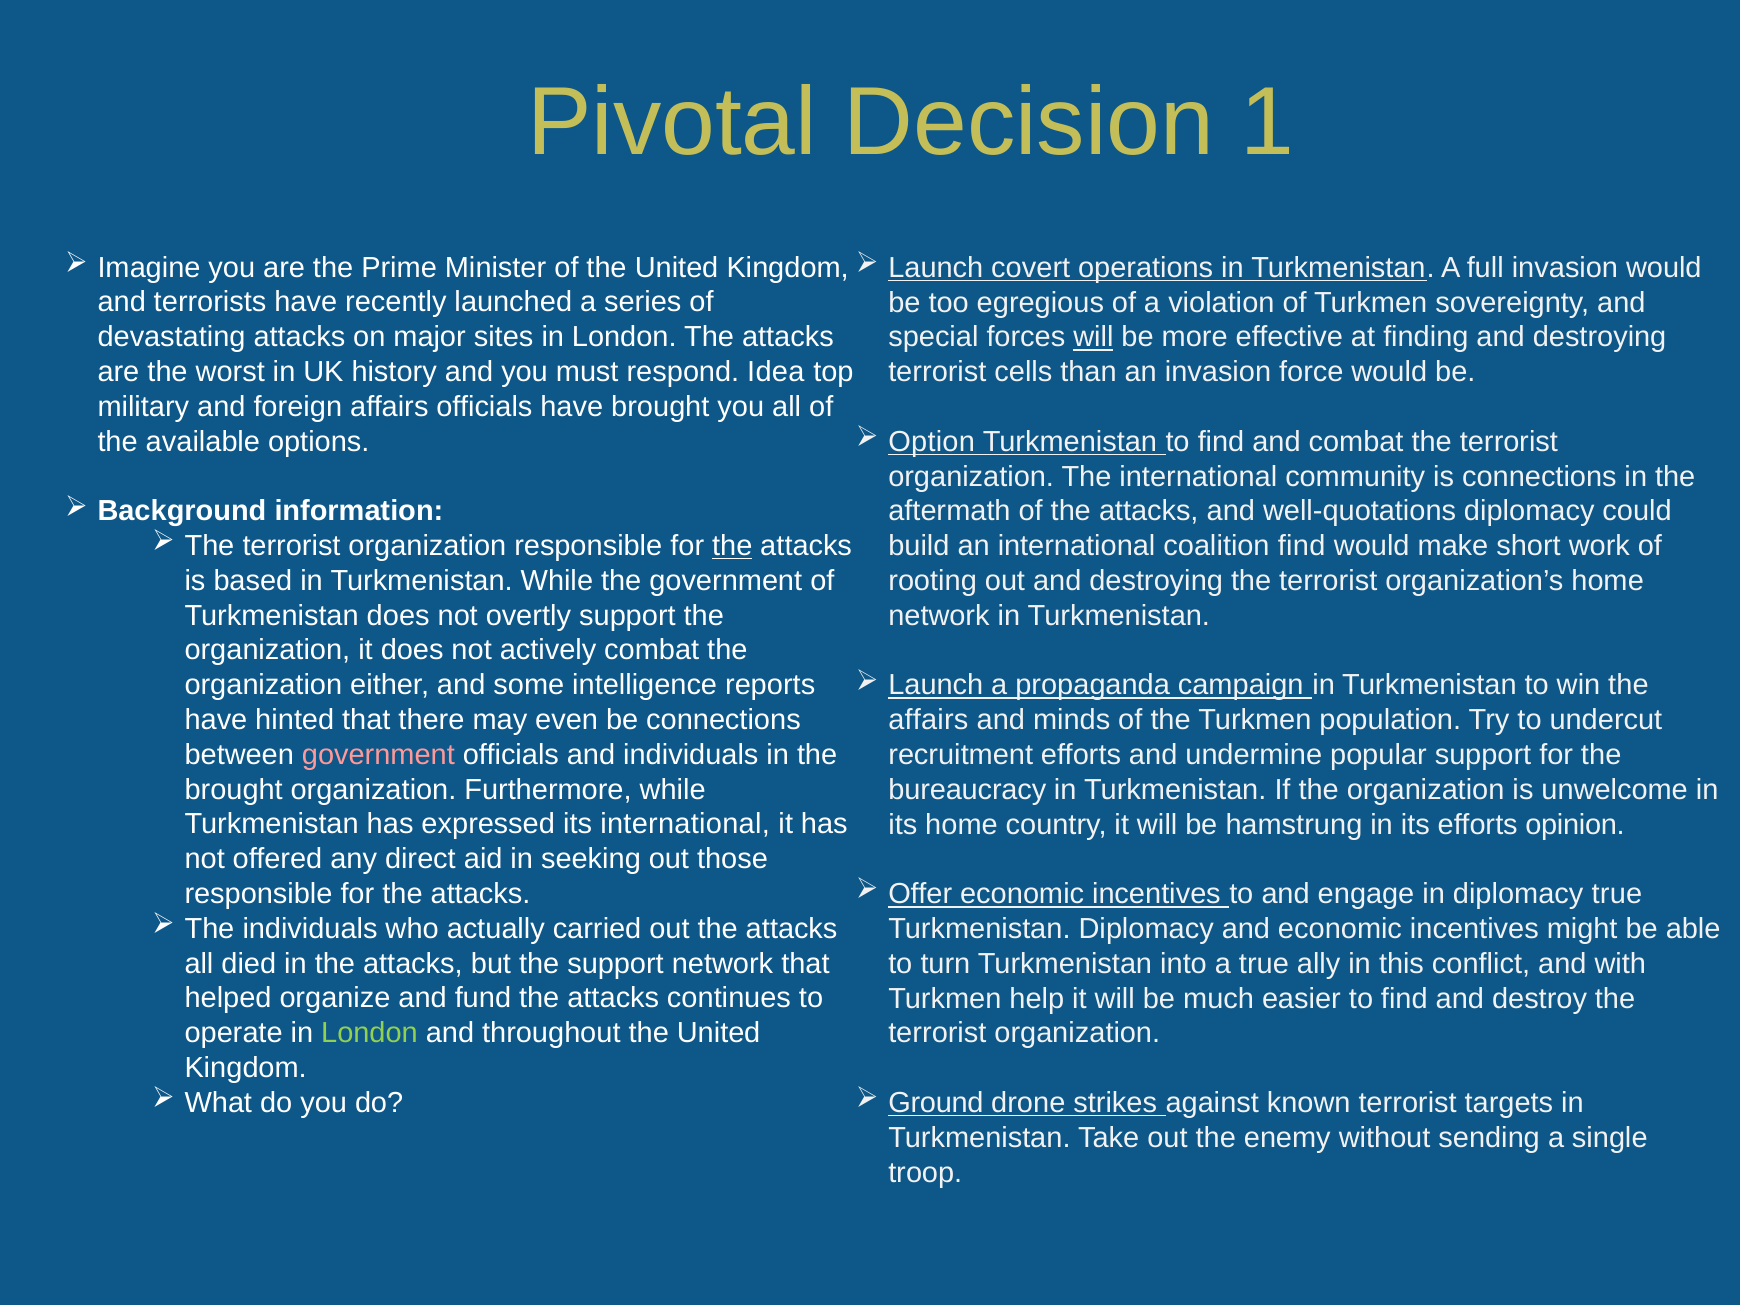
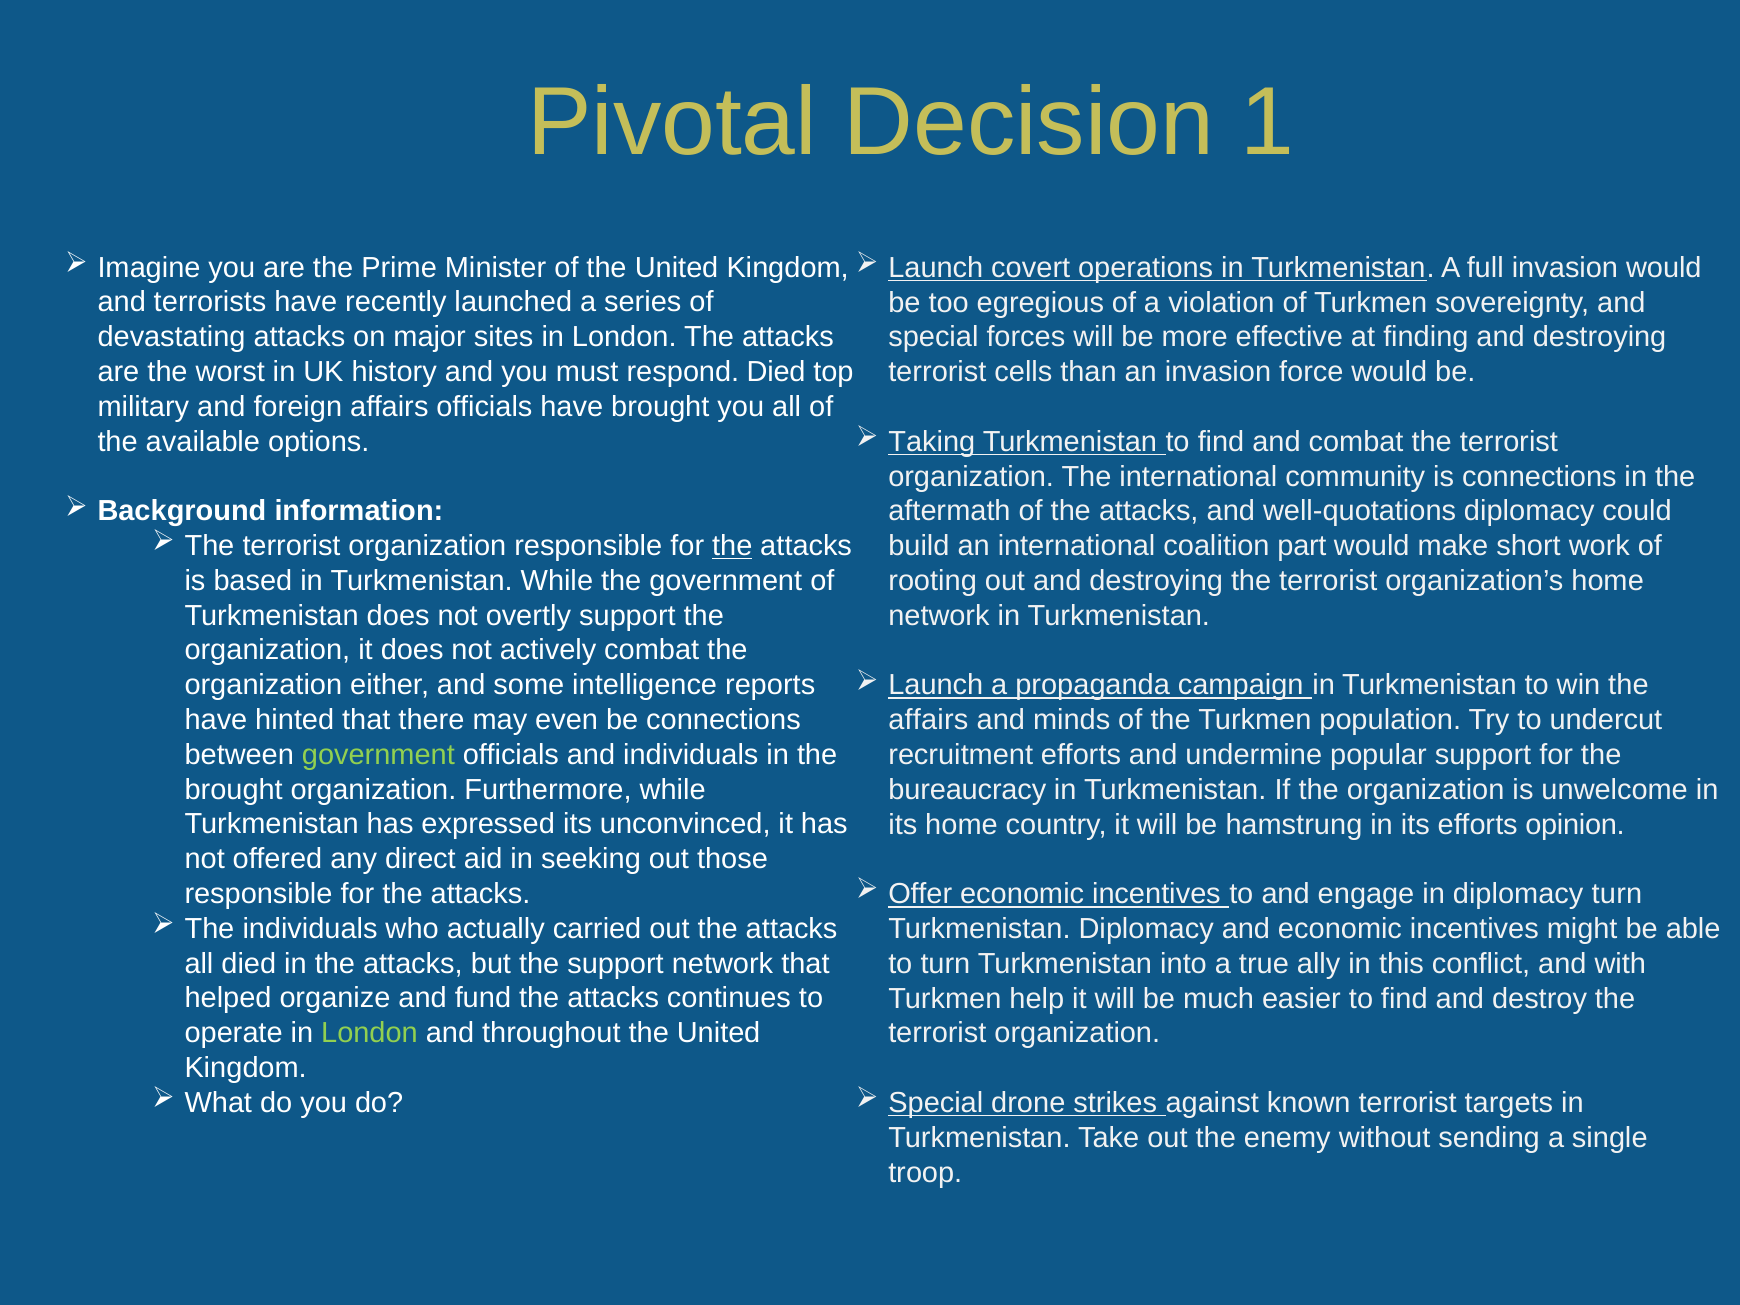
will underline: present -> none (1093, 337)
respond Idea: Idea -> Died (776, 372)
Option: Option -> Taking (932, 442)
coalition find: find -> part (1302, 546)
government colour: pink -> light green (378, 755)
its international: international -> unconvinced (685, 824)
diplomacy true: true -> turn (1617, 894)
Ground: Ground -> Special (936, 1103)
